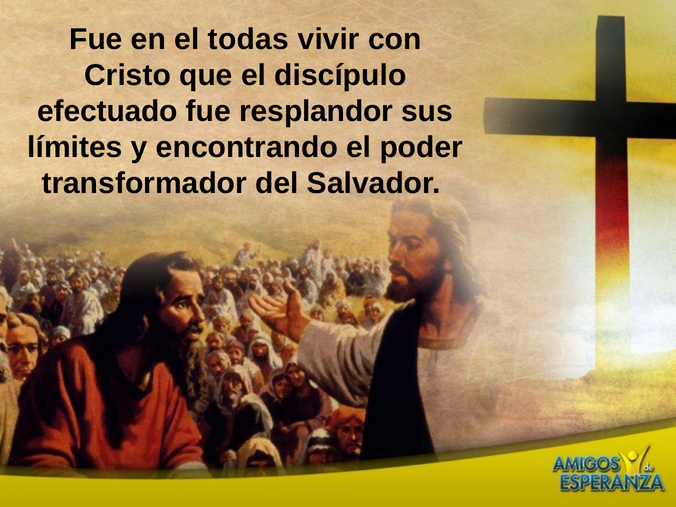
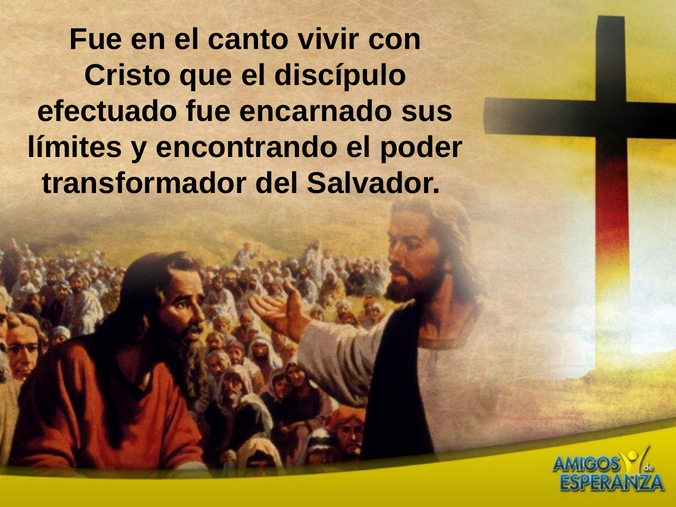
todas: todas -> canto (248, 39)
resplandor: resplandor -> encarnado (316, 111)
